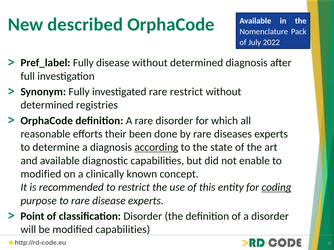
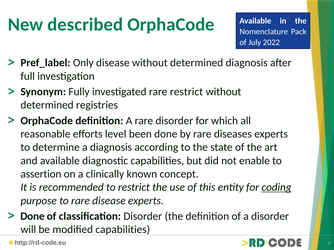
Pref_label Fully: Fully -> Only (83, 63)
their: their -> level (116, 134)
according underline: present -> none (156, 148)
modified: modified -> assertion (41, 174)
Point: Point -> Done (32, 217)
